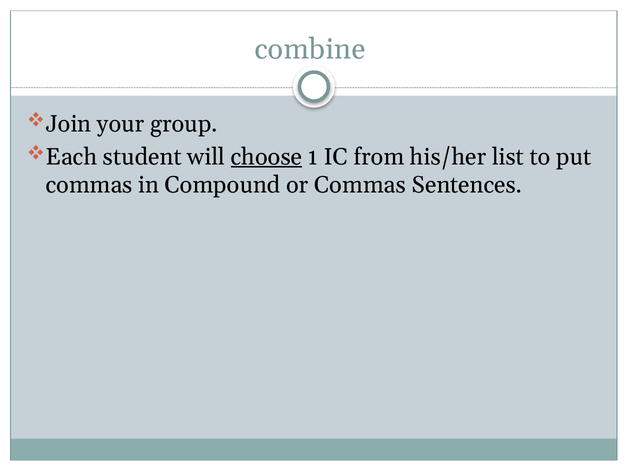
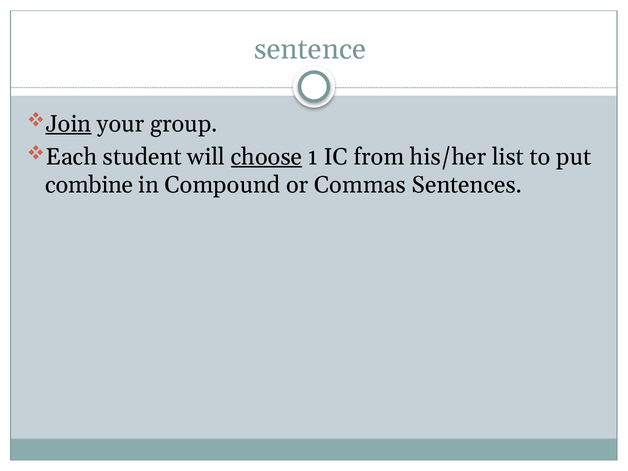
combine: combine -> sentence (310, 49)
Join underline: none -> present (69, 124)
commas: commas -> combine (89, 185)
